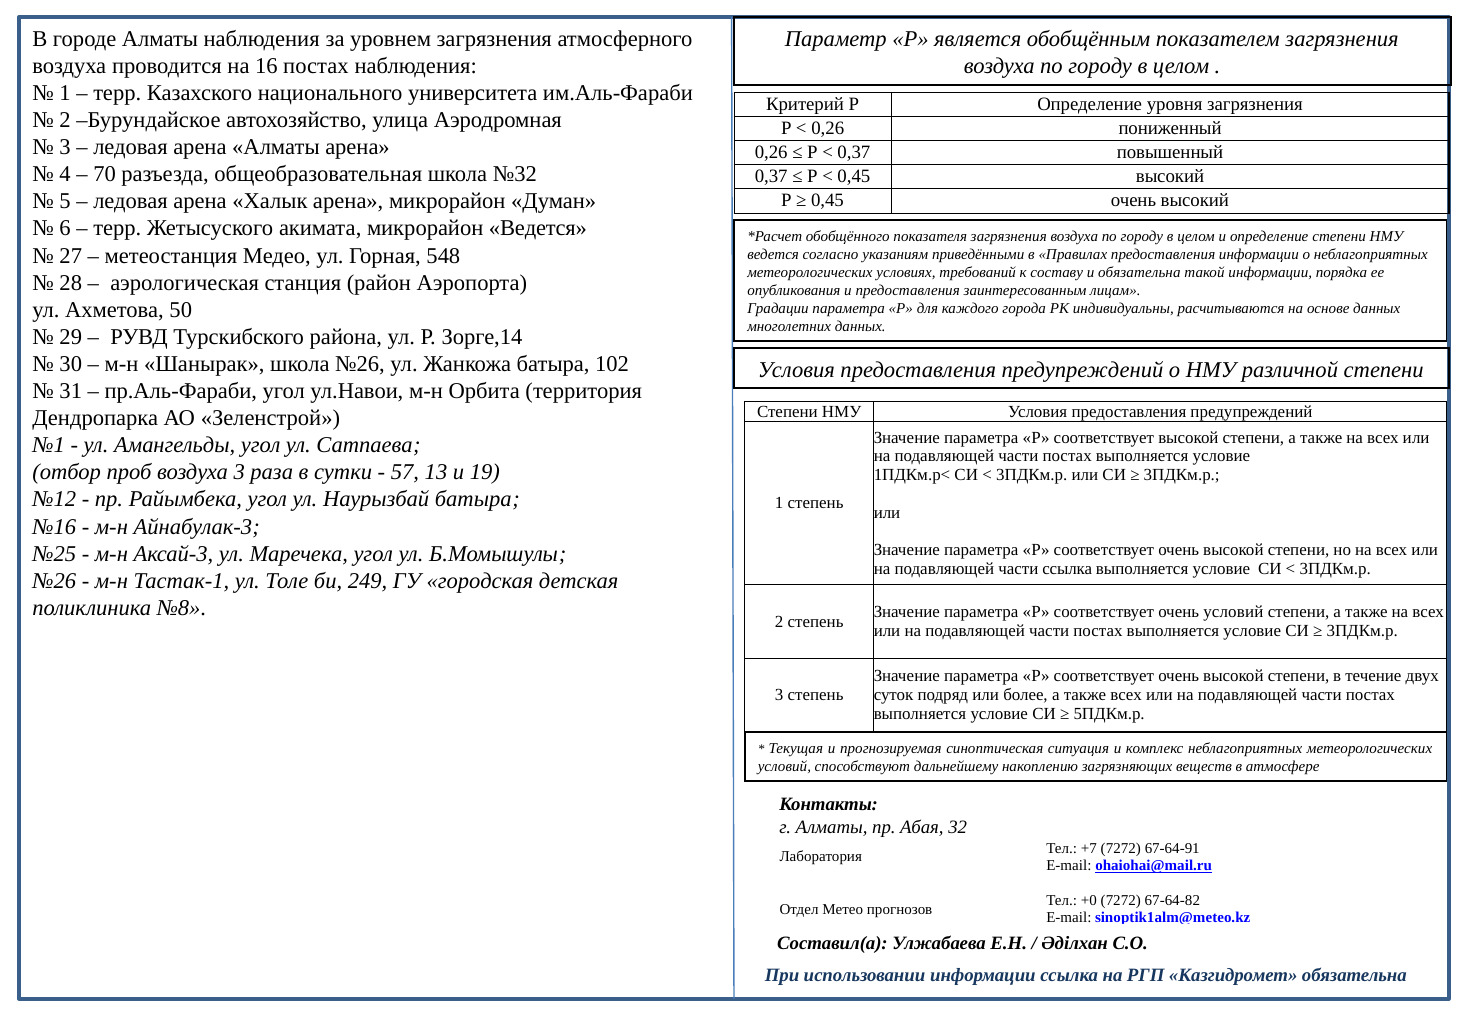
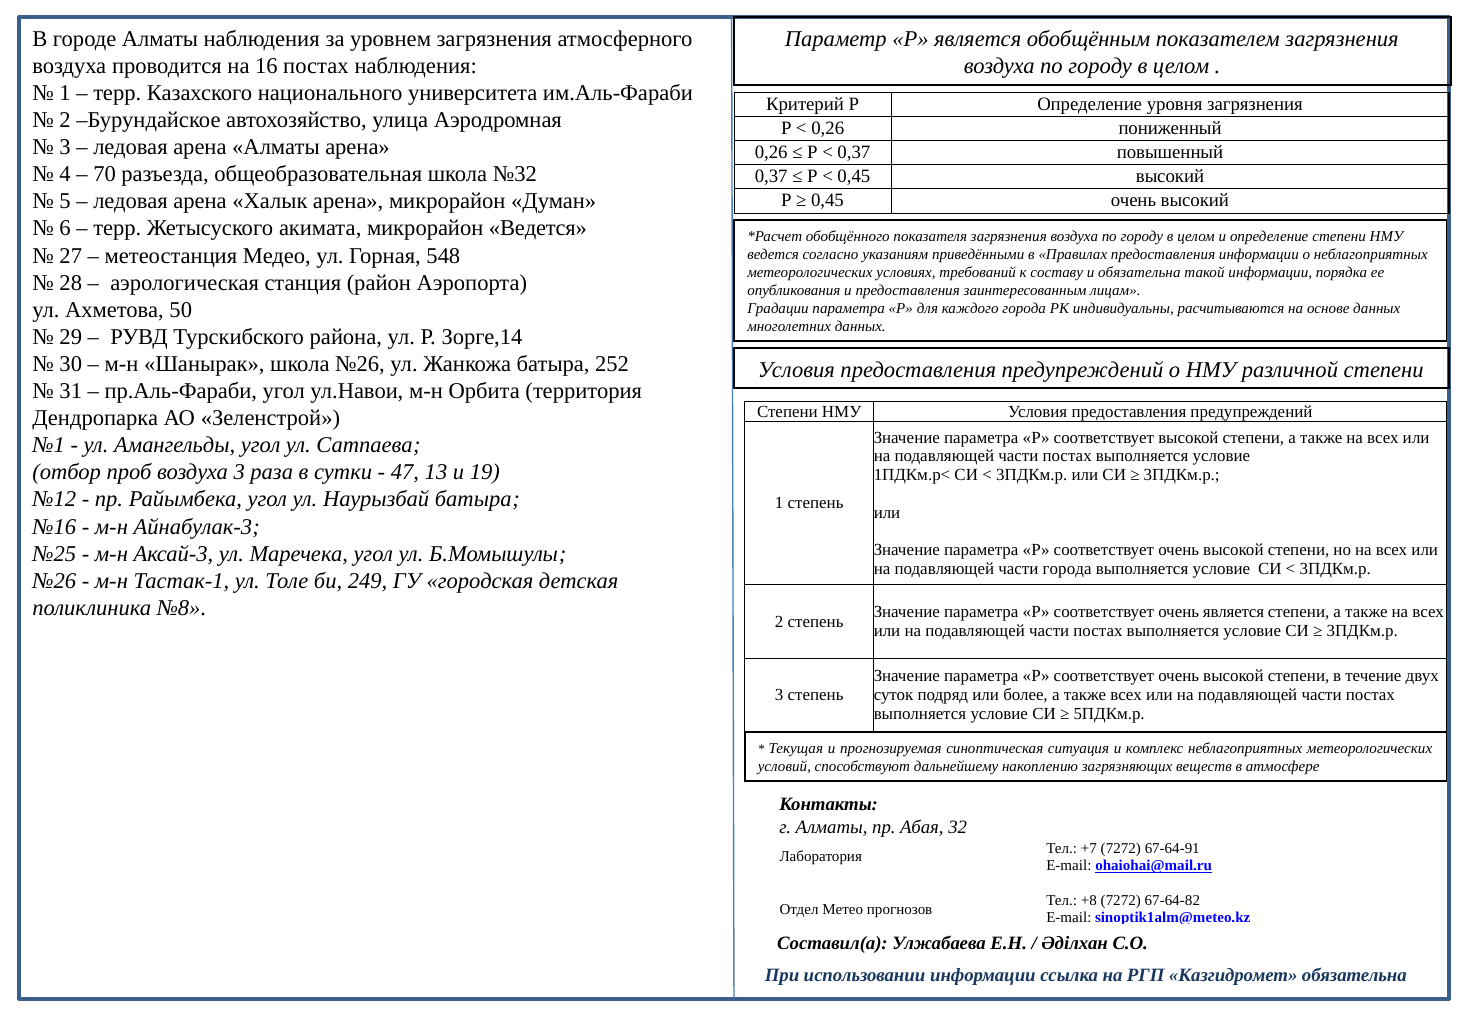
102: 102 -> 252 (612, 364)
57: 57 -> 47 (405, 473)
части ссылка: ссылка -> города (1067, 569)
очень условий: условий -> является (1233, 612)
+0: +0 -> +8 (1089, 901)
